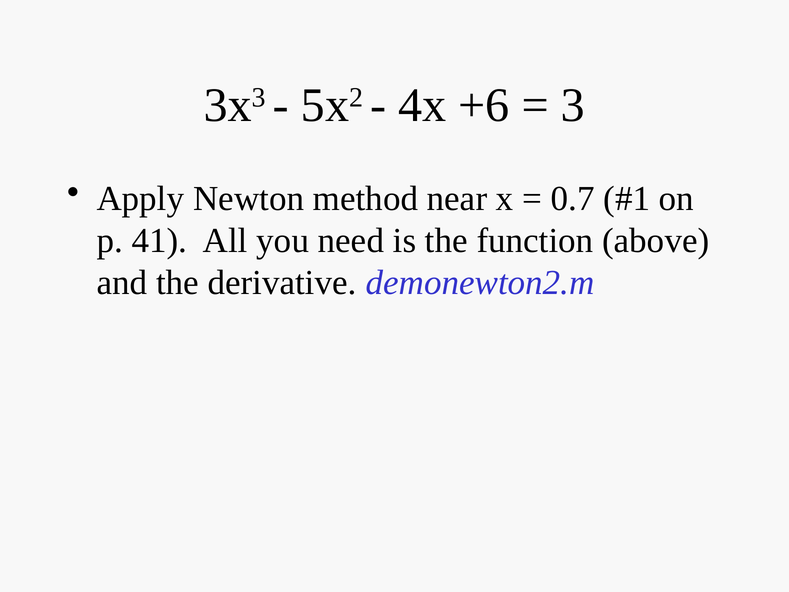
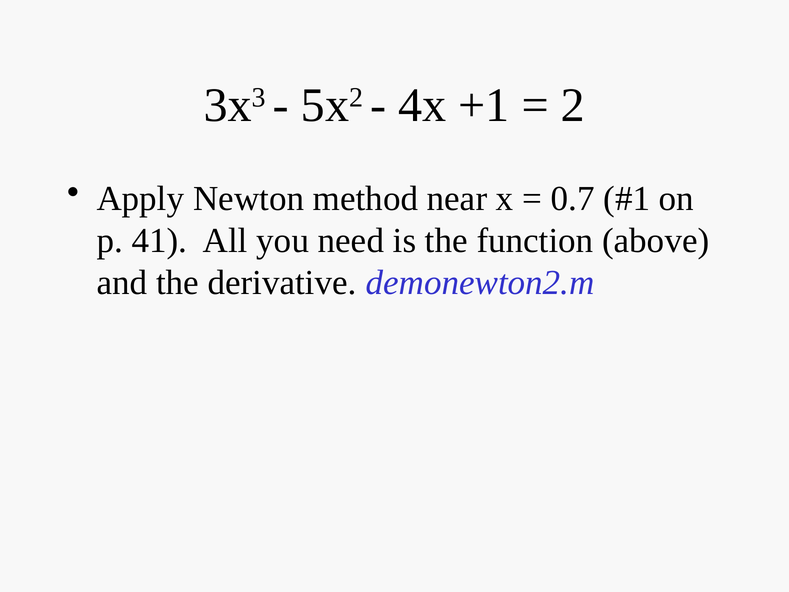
+6: +6 -> +1 (484, 105)
3: 3 -> 2 (573, 105)
